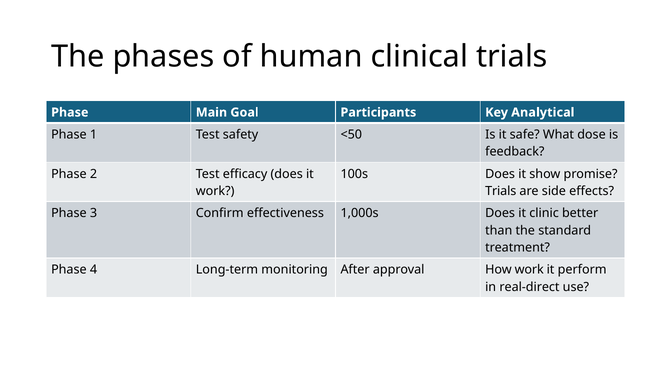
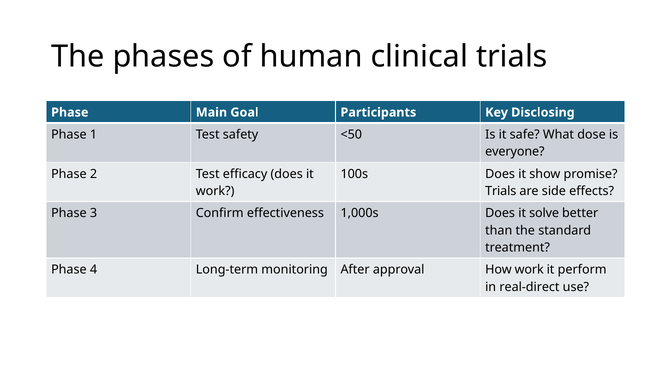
Analytical: Analytical -> Disclosing (543, 112)
feedback: feedback -> everyone (515, 152)
clinic: clinic -> solve (544, 213)
